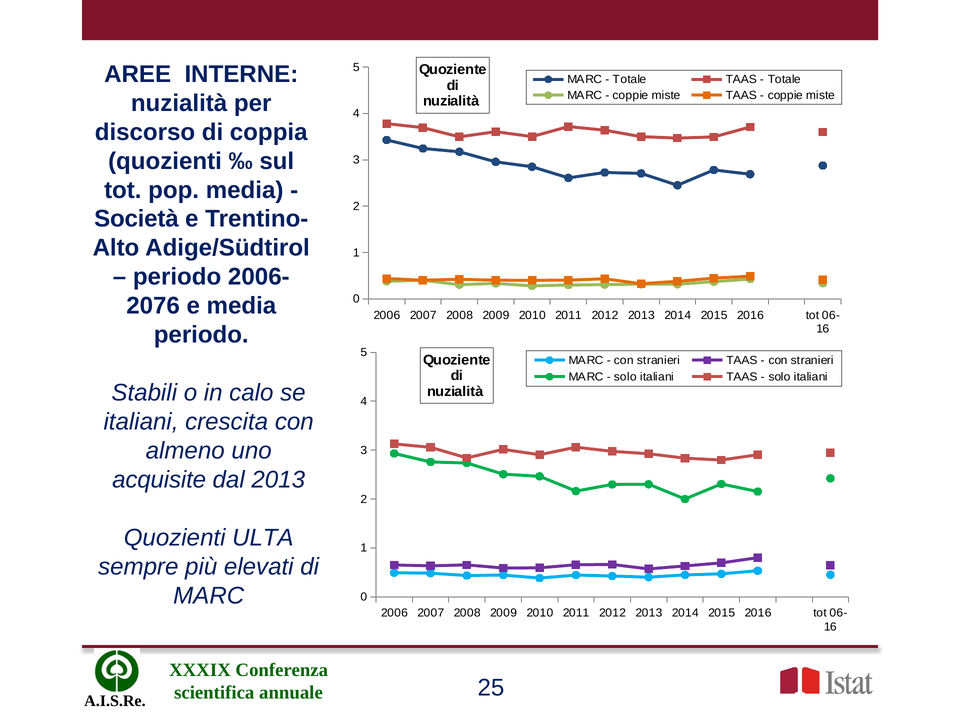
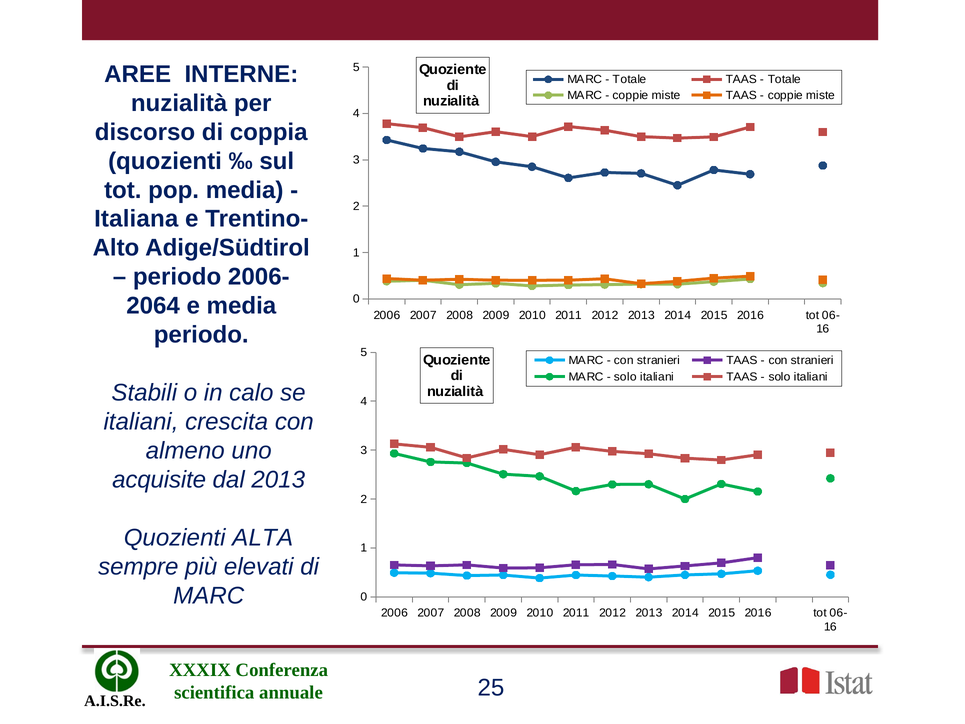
Società: Società -> Italiana (136, 219)
2076: 2076 -> 2064 (153, 306)
ULTA: ULTA -> ALTA (263, 538)
